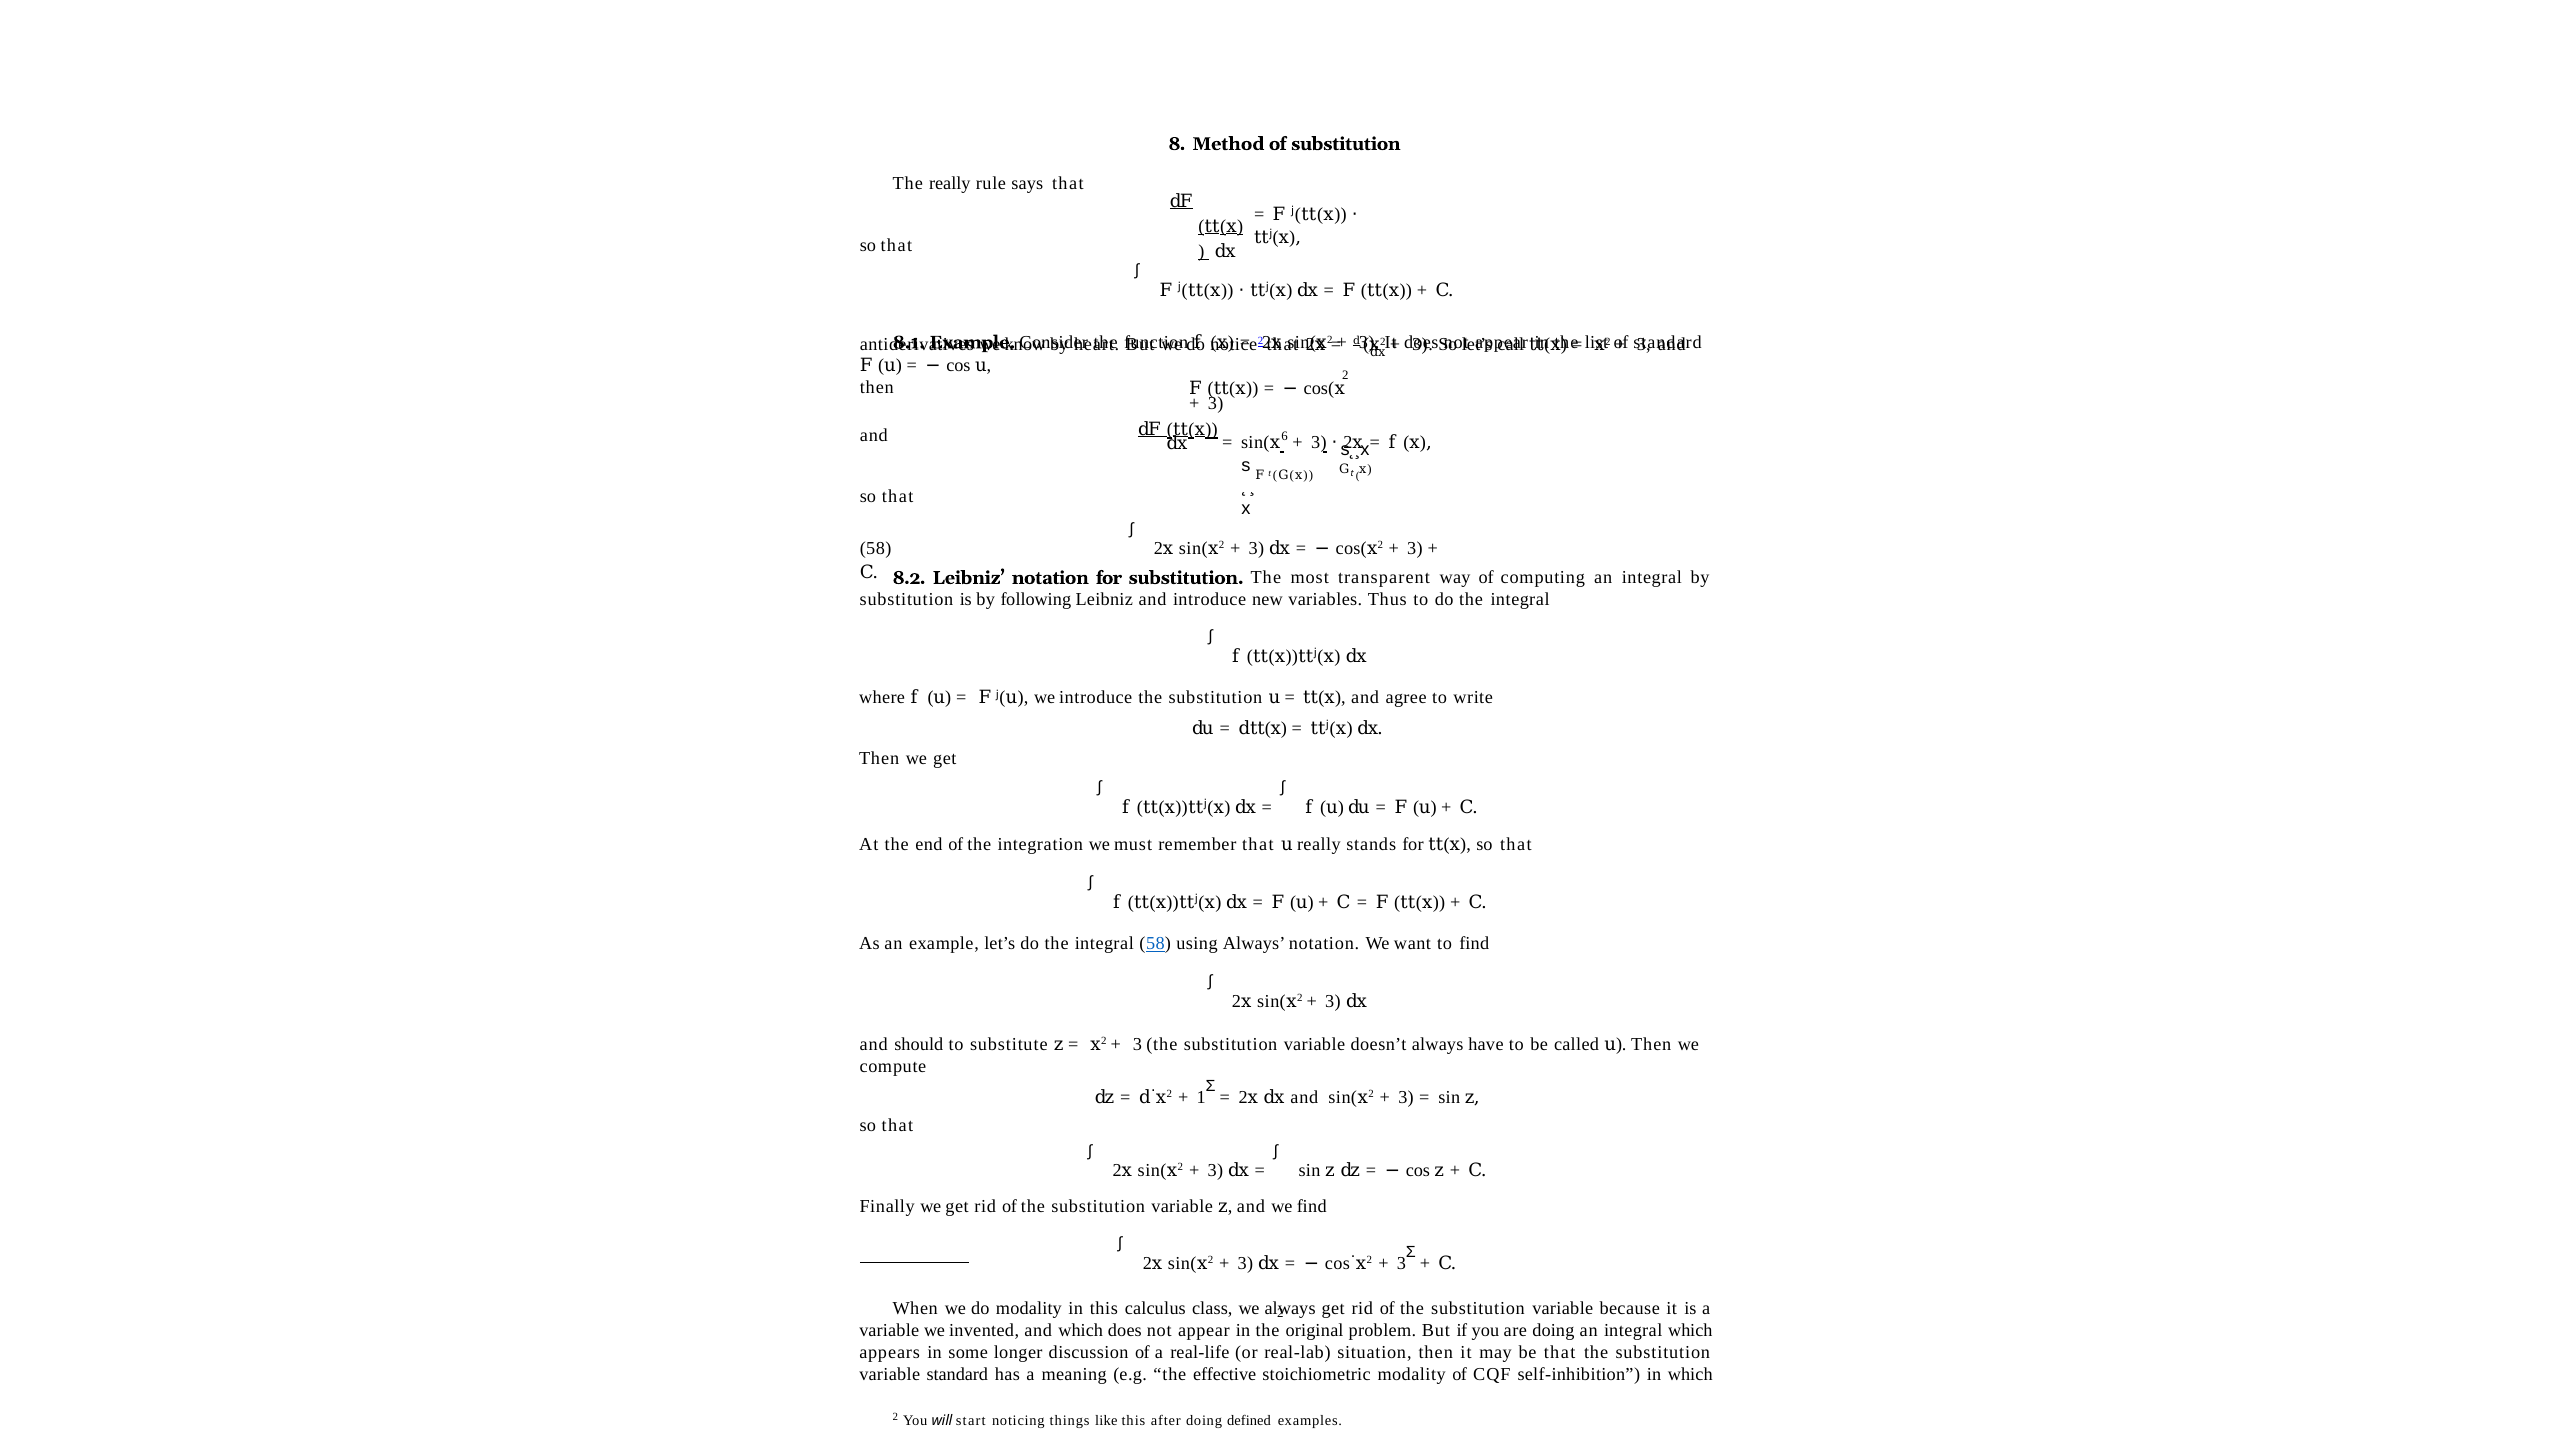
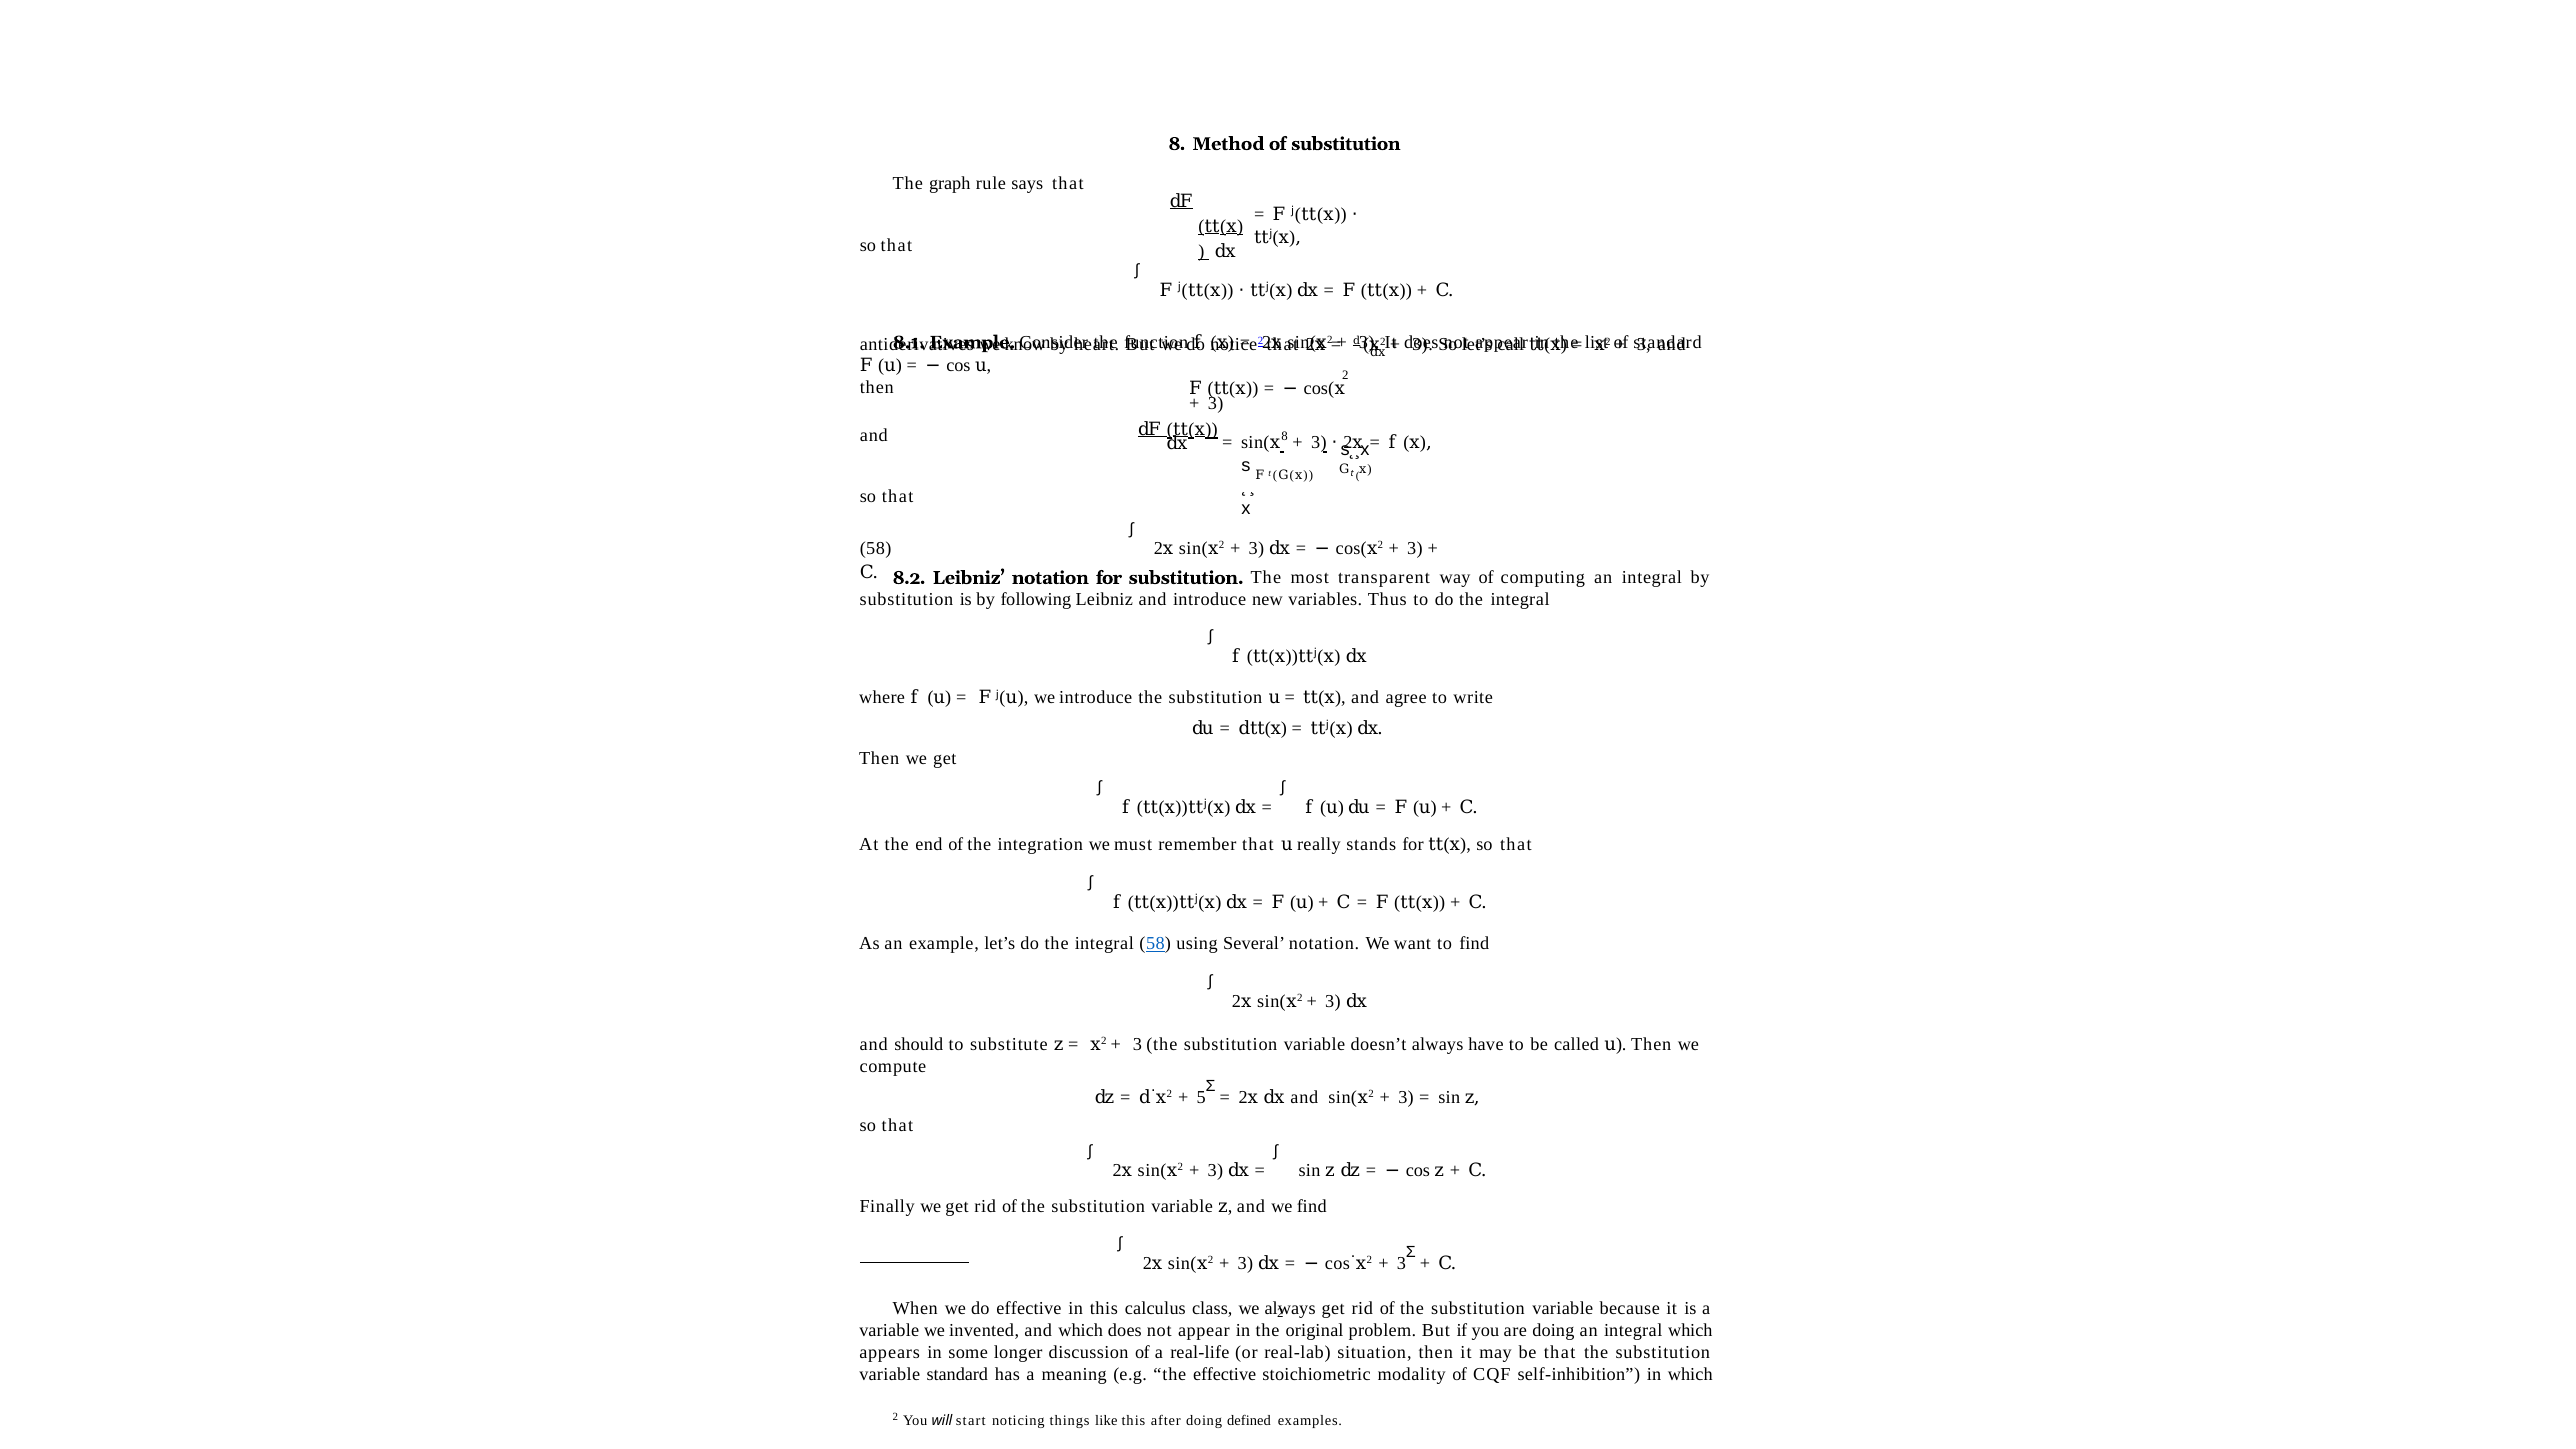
The really: really -> graph (950, 183)
and 6: 6 -> 8 (1285, 436)
using Always: Always -> Several (1254, 943)
1: 1 -> 5 (1201, 1098)
do modality: modality -> effective (1029, 1309)
